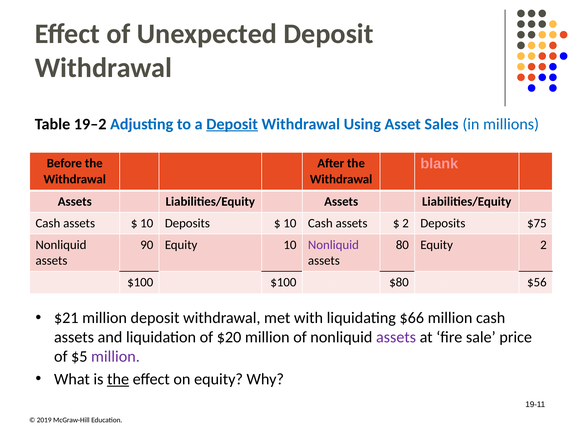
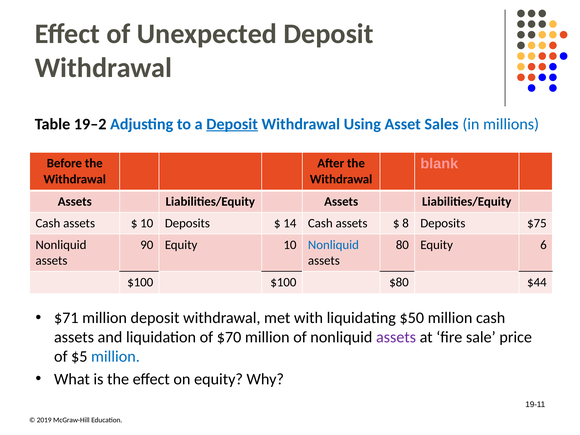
10: 10 -> 14 (290, 223)
2: 2 -> 8 (406, 223)
Nonliquid colour: purple -> blue (333, 245)
Equity 2: 2 -> 6 (543, 245)
$56: $56 -> $44 (537, 282)
$21: $21 -> $71 (66, 318)
$66: $66 -> $50 (412, 318)
$20: $20 -> $70 (229, 337)
million colour: purple -> blue (115, 357)
the underline: present -> none (118, 379)
